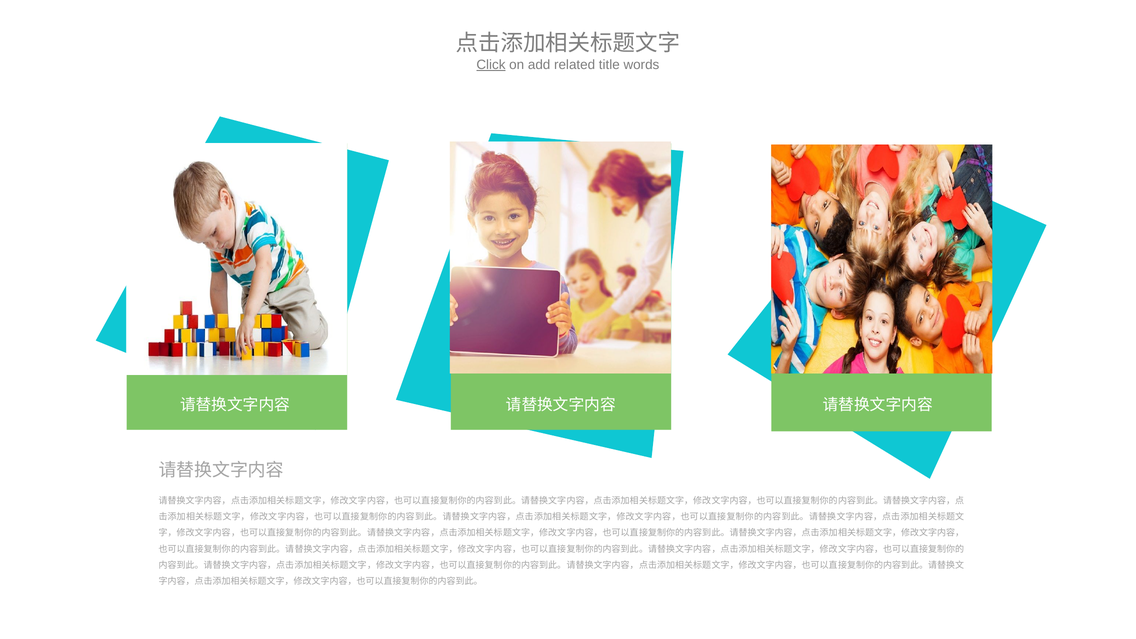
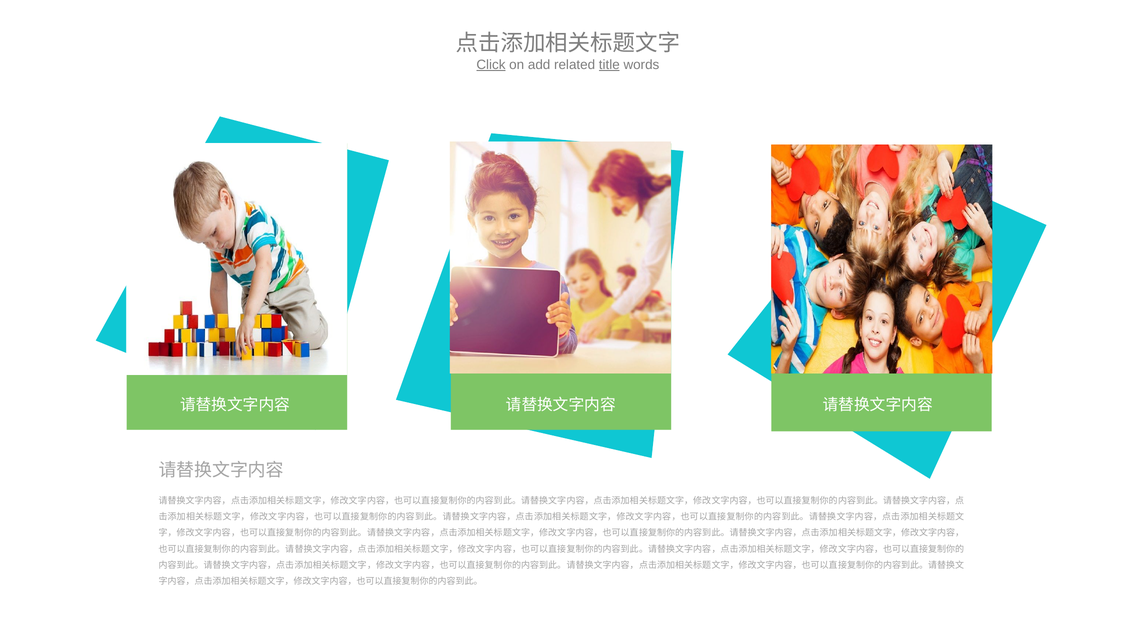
title underline: none -> present (609, 65)
